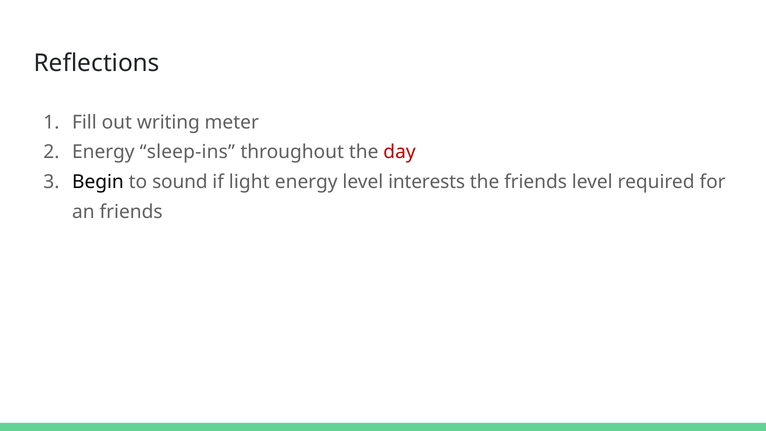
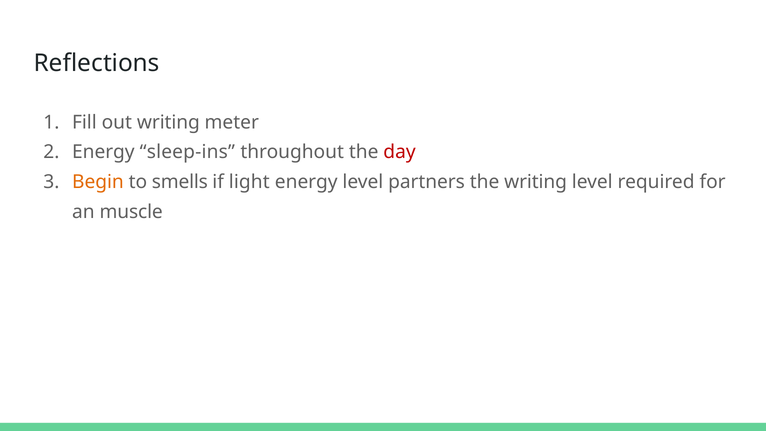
Begin colour: black -> orange (98, 182)
sound: sound -> smells (180, 182)
interests: interests -> partners (427, 182)
the friends: friends -> writing (536, 182)
an friends: friends -> muscle (131, 212)
